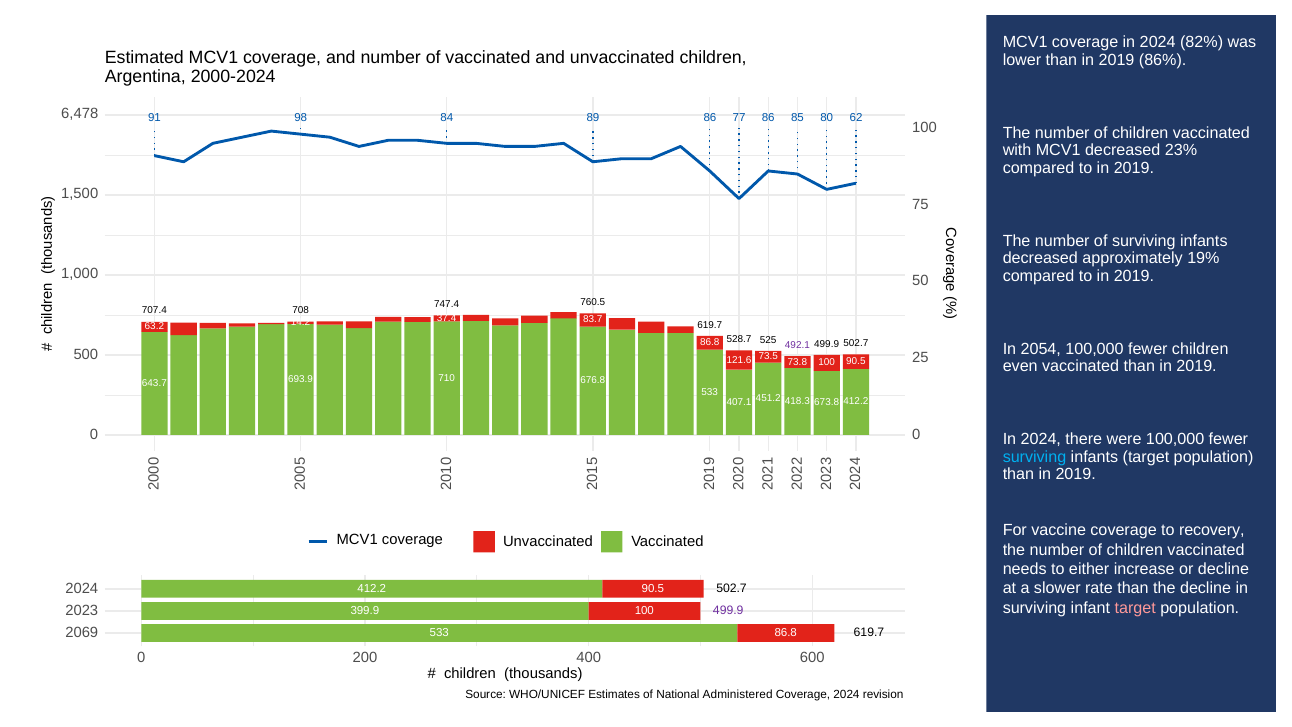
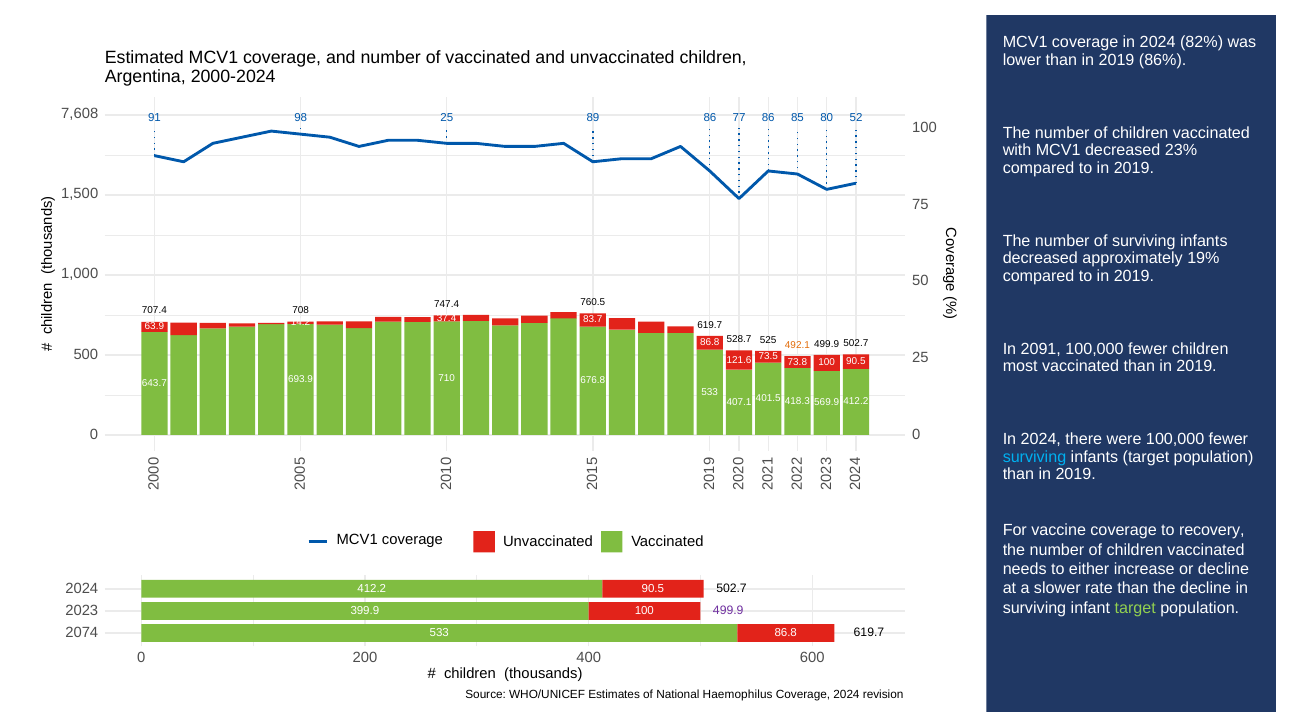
6,478: 6,478 -> 7,608 (80, 113)
98 84: 84 -> 25 (447, 117)
62: 62 -> 52 (856, 117)
63.2: 63.2 -> 63.9 (154, 326)
492.1 colour: purple -> orange (797, 345)
2054: 2054 -> 2091 (1041, 349)
even: even -> most (1020, 366)
451.2: 451.2 -> 401.5 (768, 398)
673.8: 673.8 -> 569.9 (827, 402)
target colour: pink -> light green (1135, 608)
2069: 2069 -> 2074 (82, 632)
Administered: Administered -> Haemophilus (738, 694)
